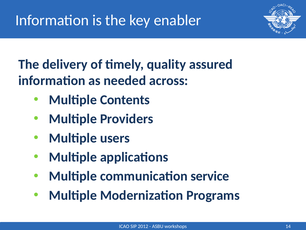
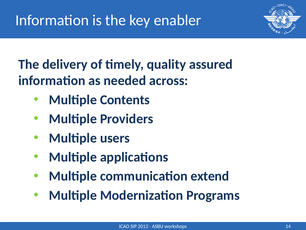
service: service -> extend (210, 176)
